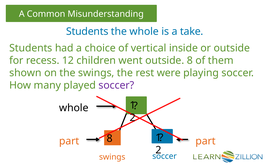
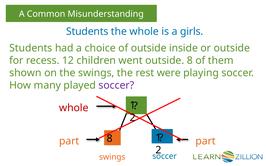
take: take -> girls (192, 32)
of vertical: vertical -> outside (149, 48)
whole colour: black -> red (74, 108)
